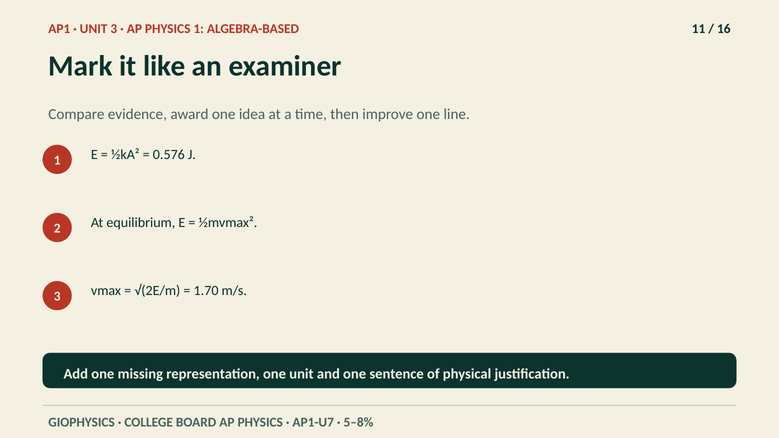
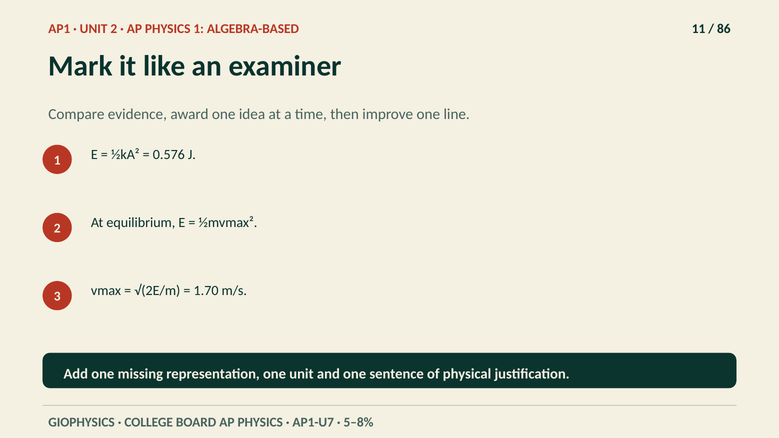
UNIT 3: 3 -> 2 (114, 29)
16: 16 -> 86 (724, 29)
